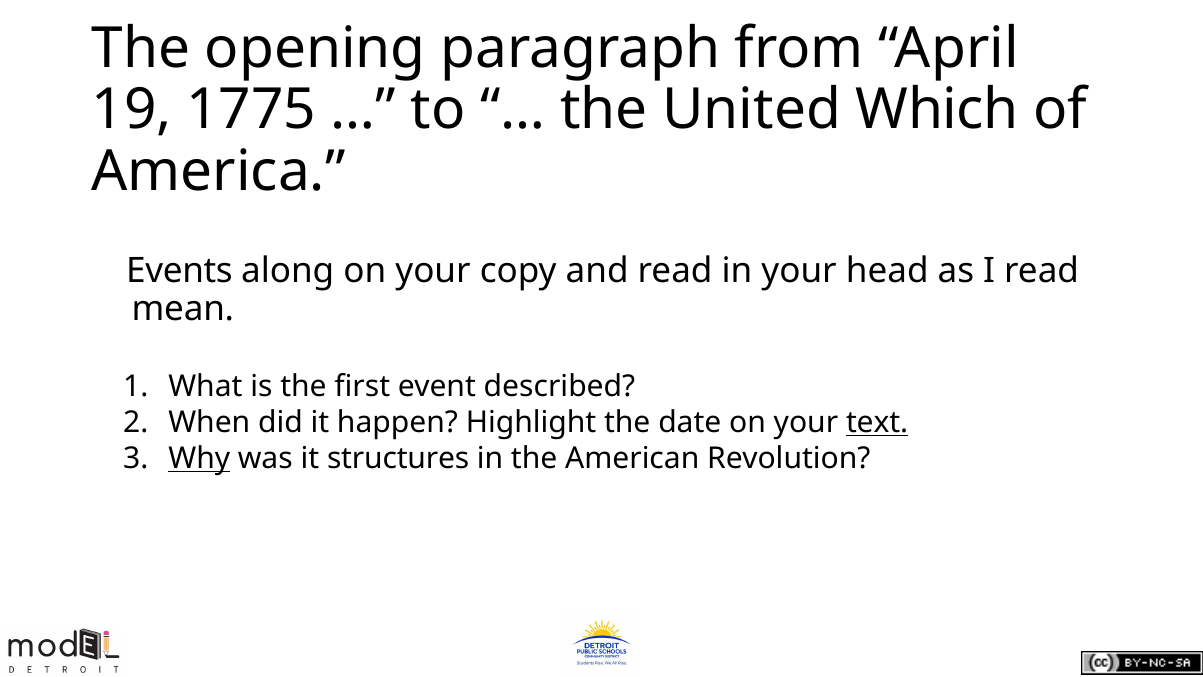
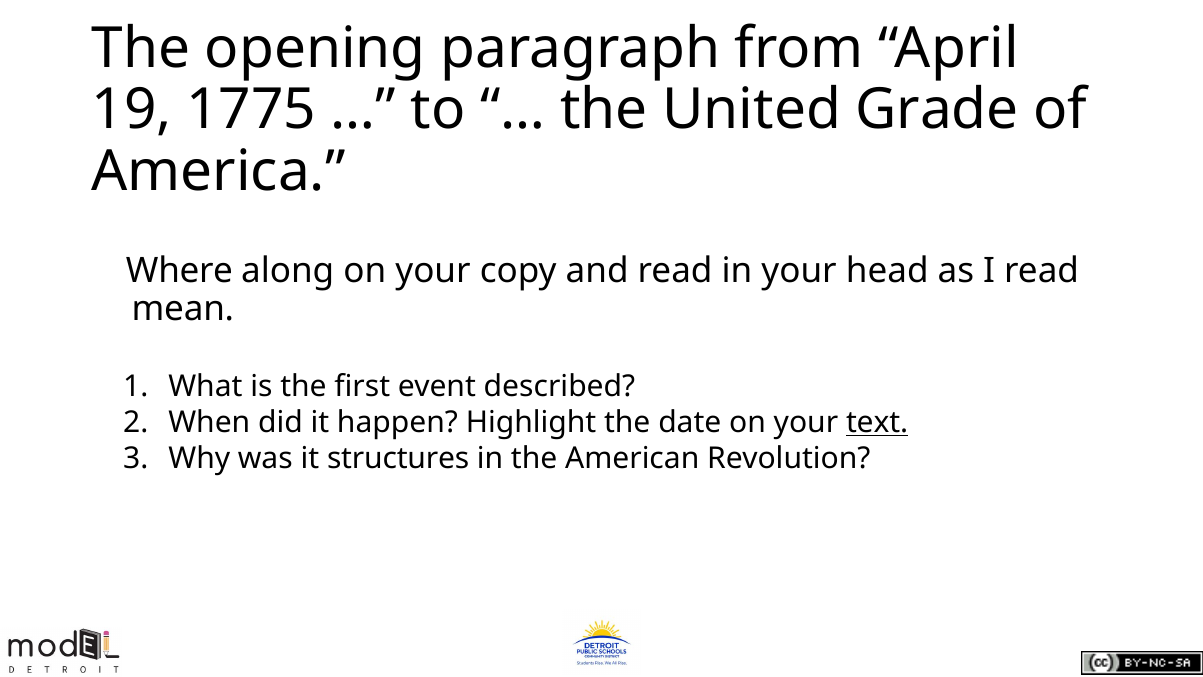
Which: Which -> Grade (937, 110)
Events: Events -> Where (179, 271)
Why underline: present -> none (199, 458)
